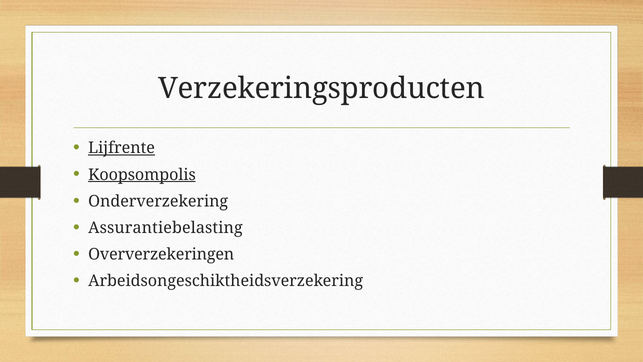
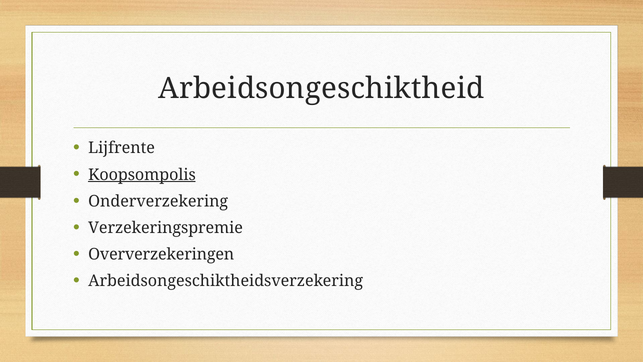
Verzekeringsproducten: Verzekeringsproducten -> Arbeidsongeschiktheid (321, 88)
Lijfrente underline: present -> none (122, 148)
Assurantiebelasting: Assurantiebelasting -> Verzekeringspremie (166, 228)
